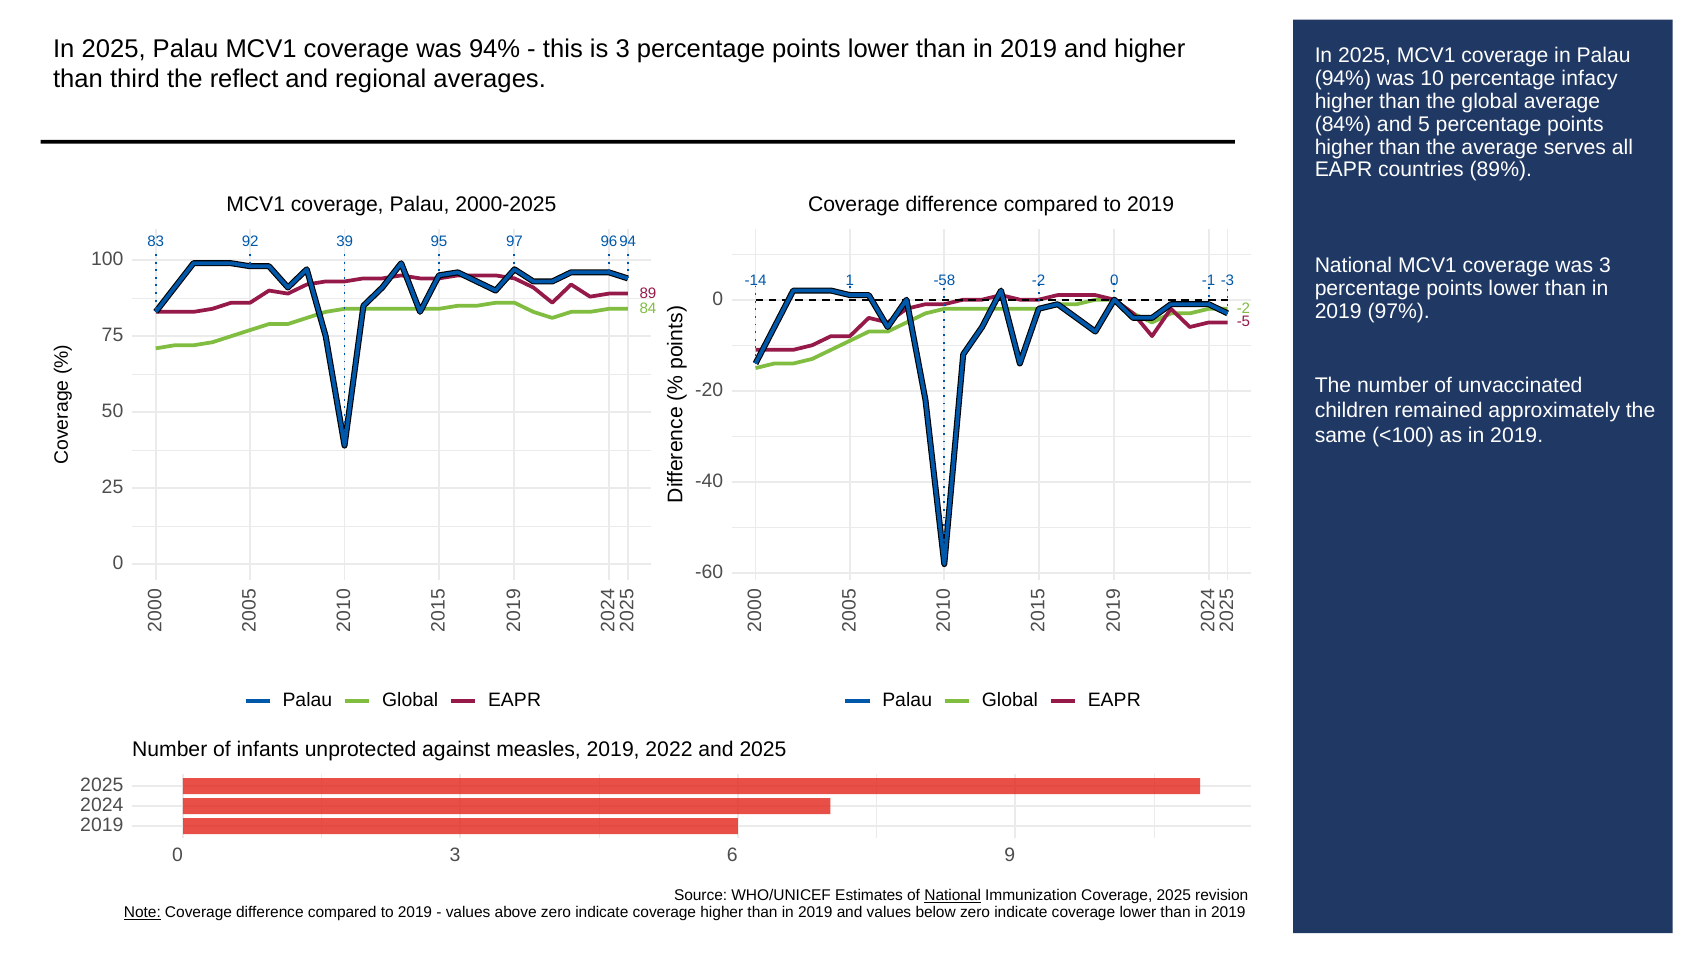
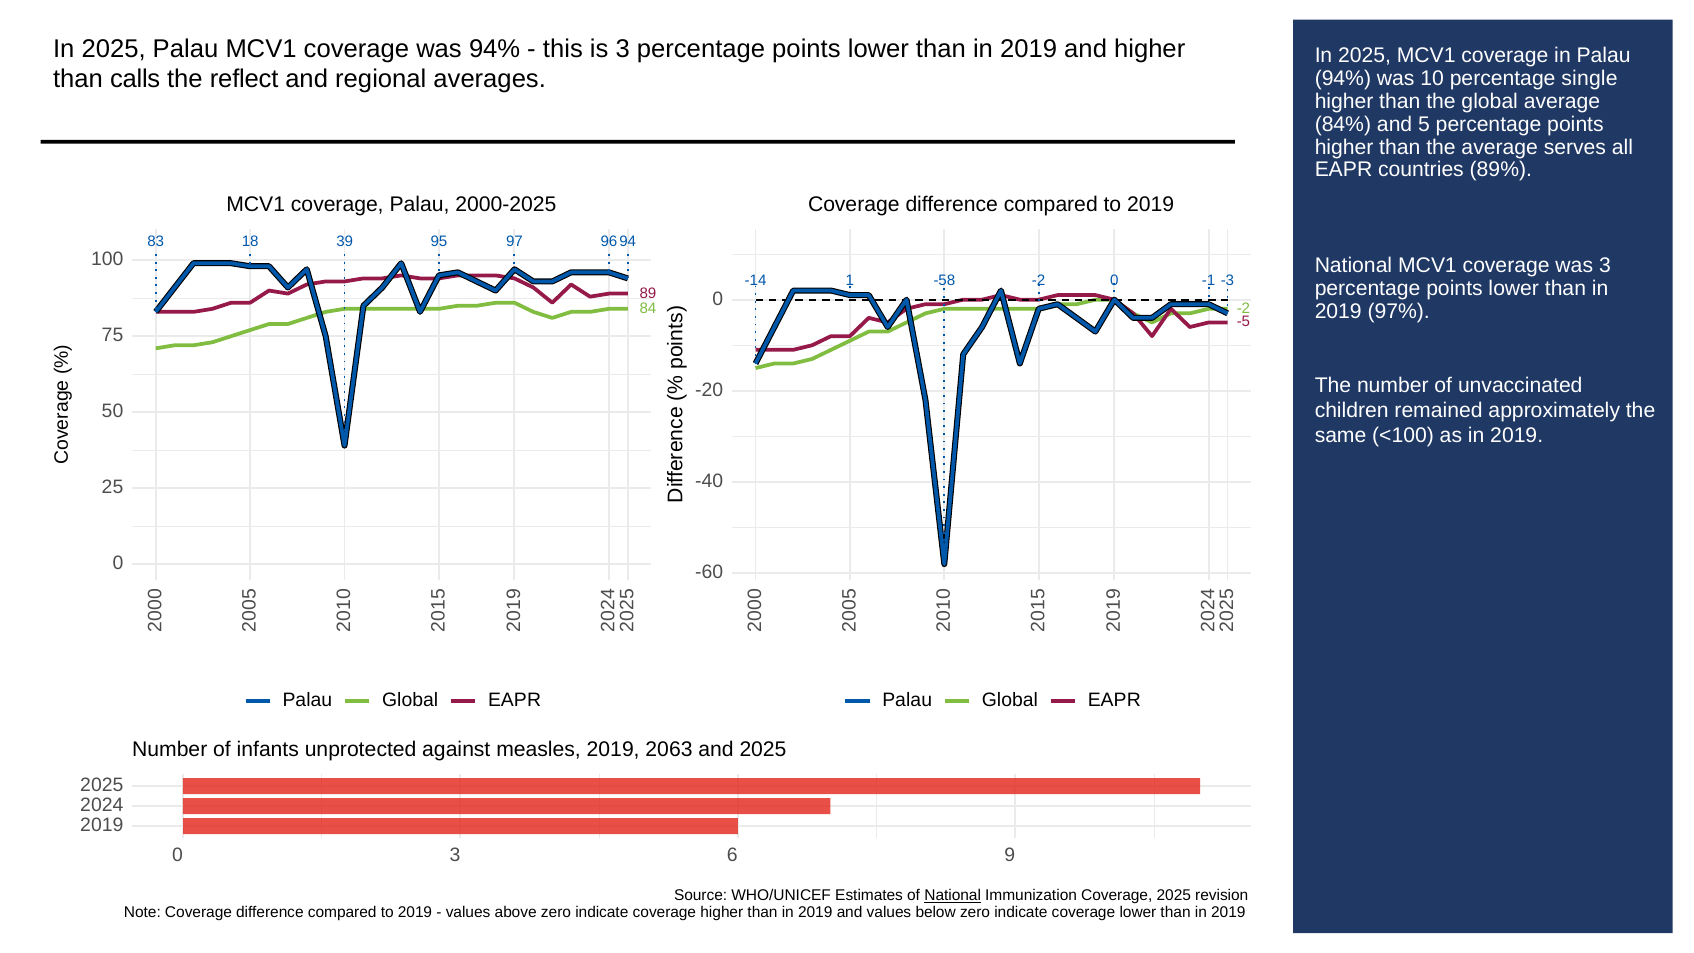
third: third -> calls (135, 80)
infacy: infacy -> single (1590, 79)
92: 92 -> 18 (250, 241)
2022: 2022 -> 2063 (669, 749)
Note underline: present -> none (142, 912)
